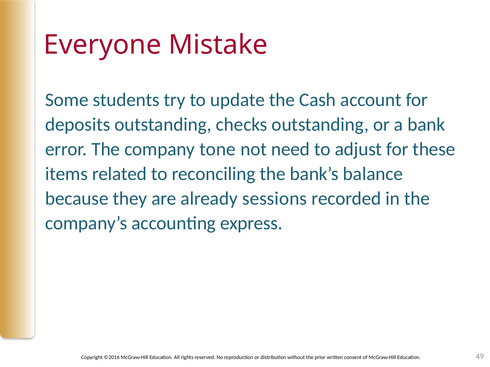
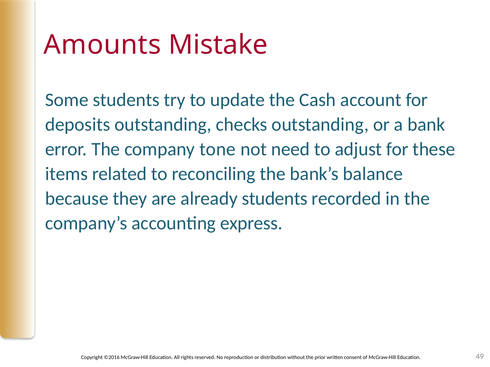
Everyone: Everyone -> Amounts (102, 45)
already sessions: sessions -> students (275, 199)
